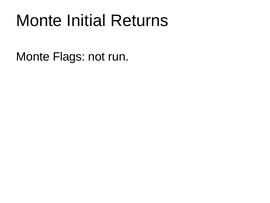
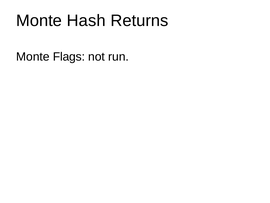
Initial: Initial -> Hash (86, 20)
